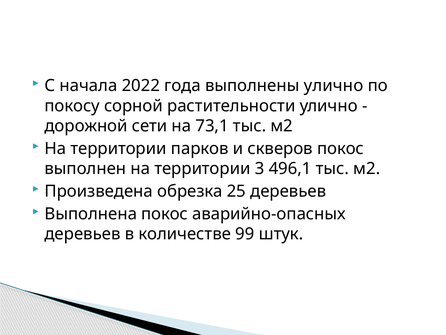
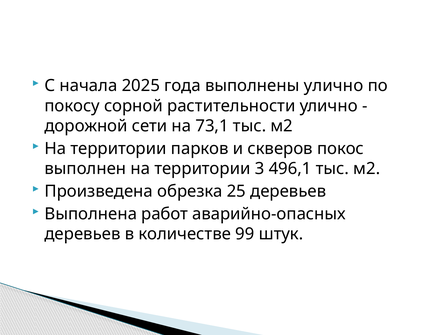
2022: 2022 -> 2025 (141, 86)
Выполнена покос: покос -> работ (165, 214)
